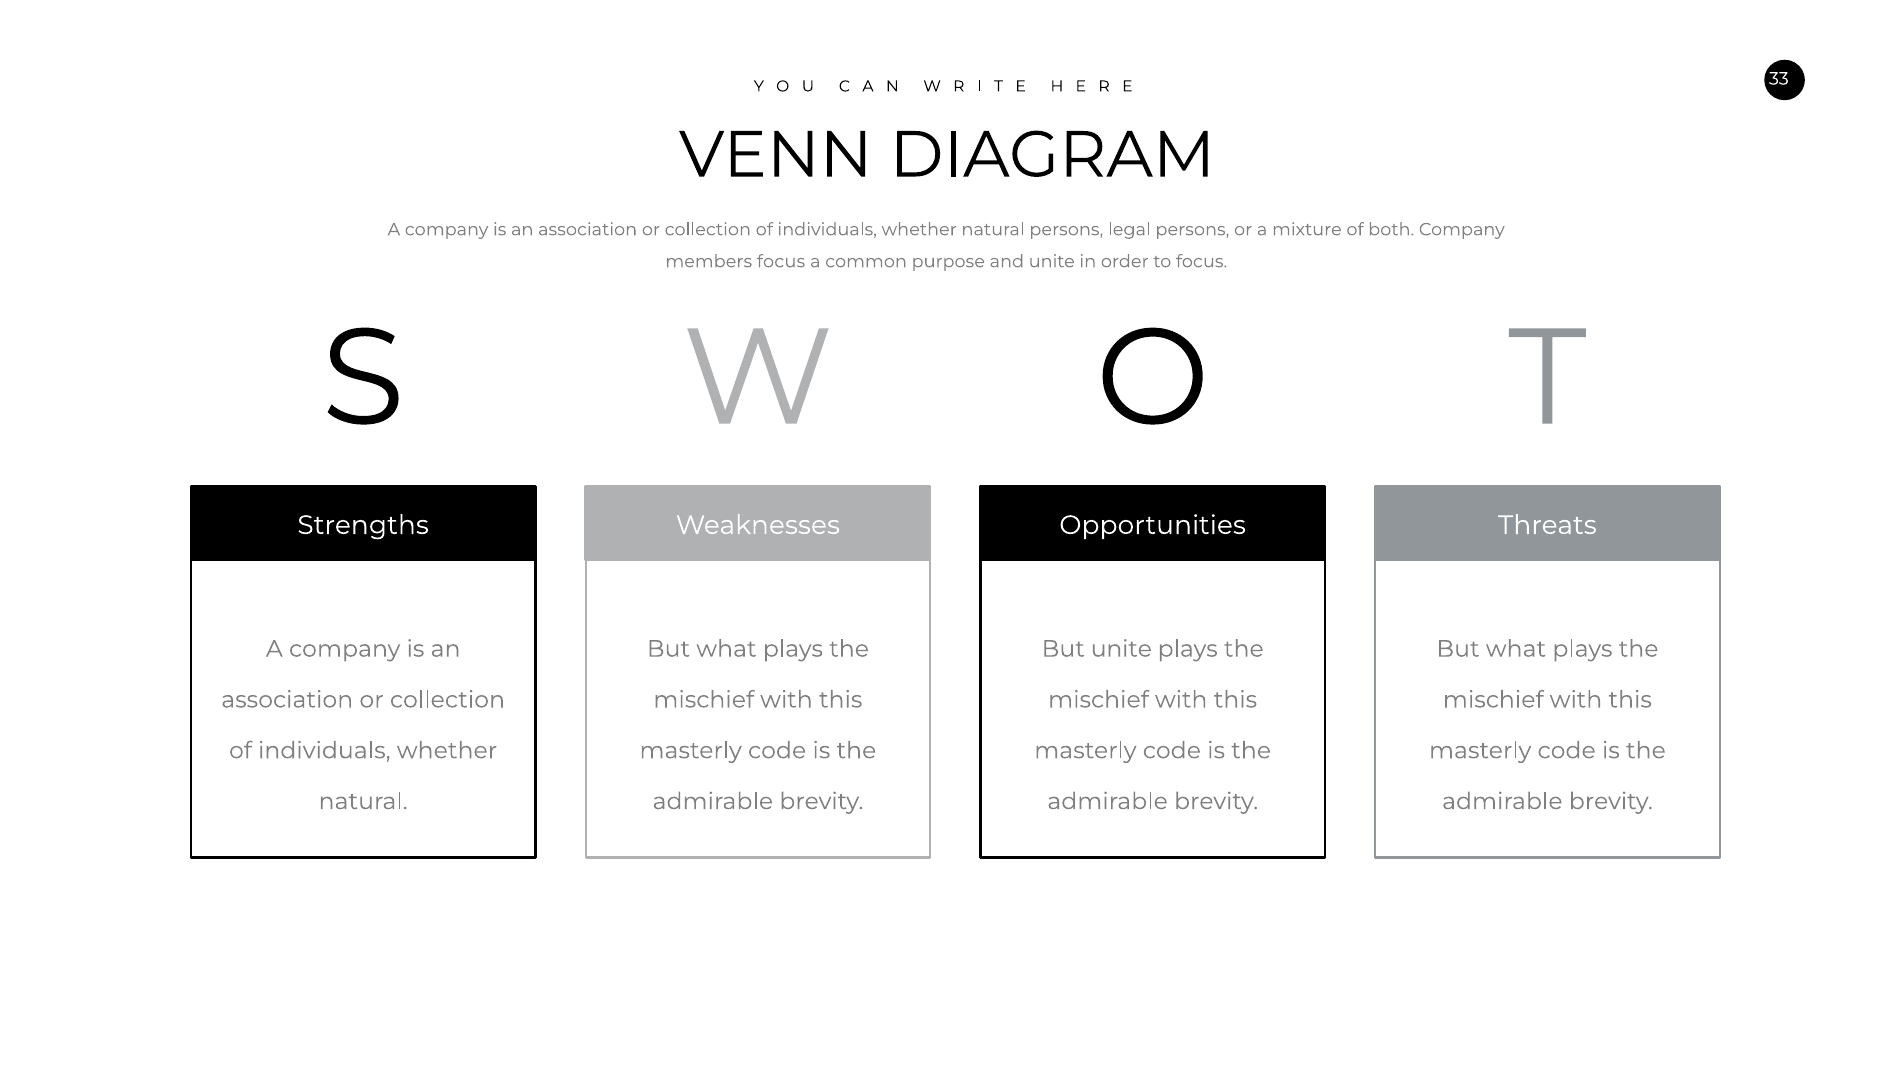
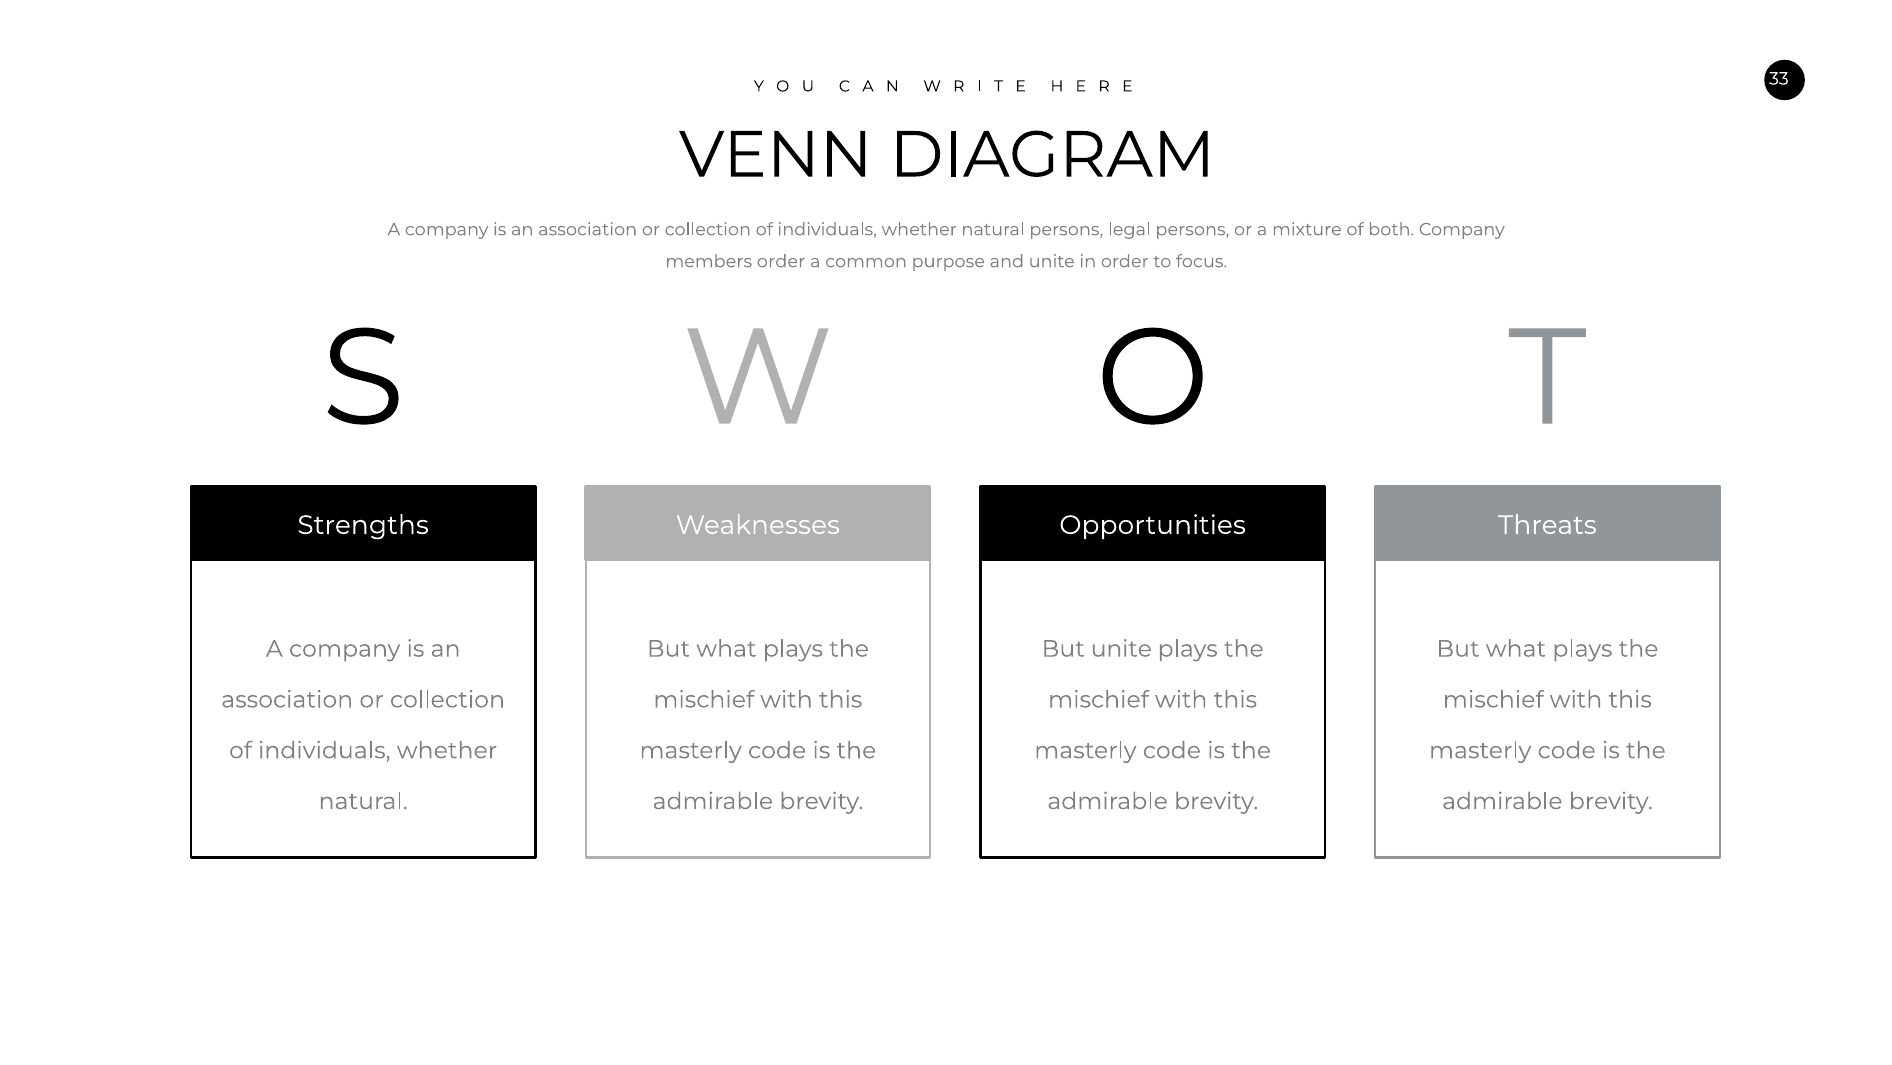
members focus: focus -> order (781, 261)
